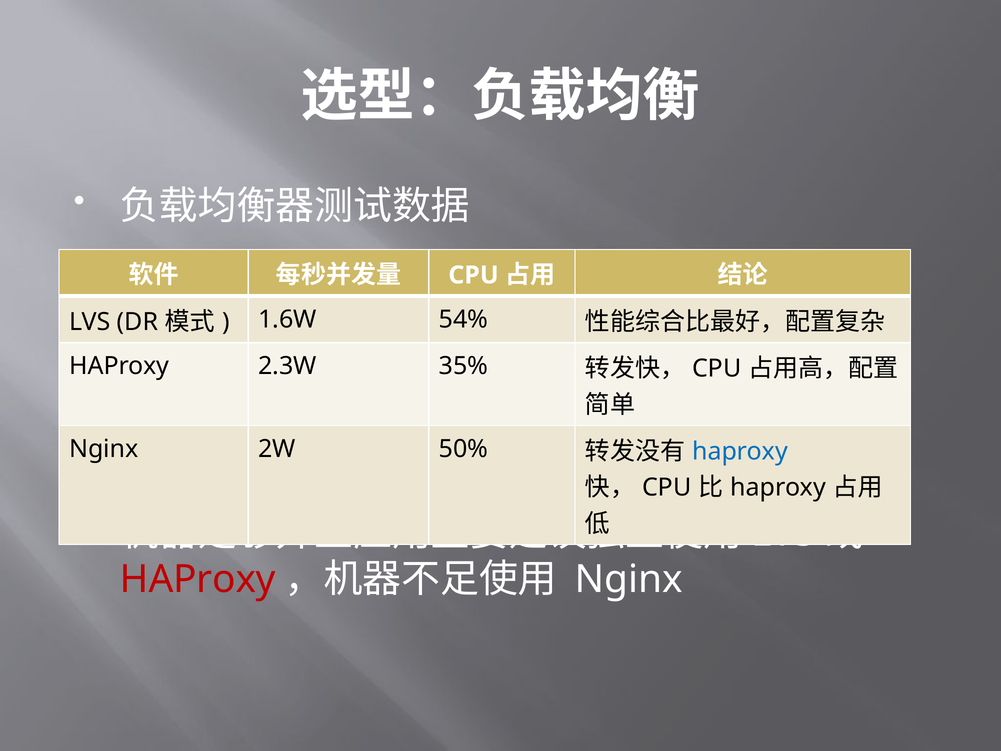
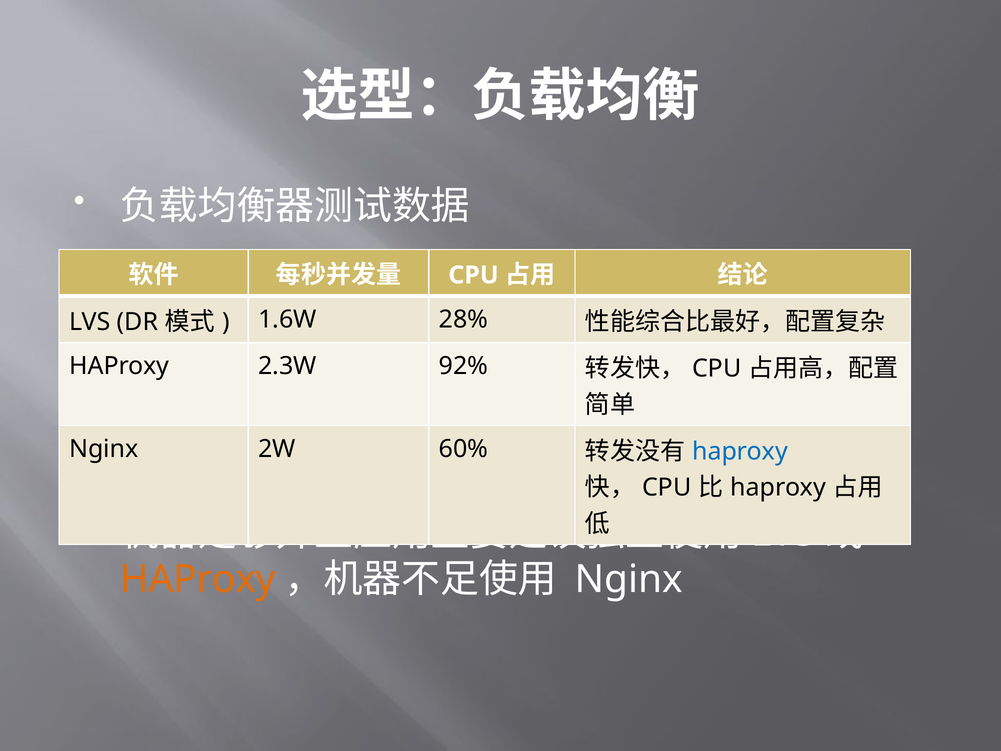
54%: 54% -> 28% (463, 319)
35%: 35% -> 92% (463, 366)
50%: 50% -> 60% (463, 449)
HAProxy colour: red -> orange (198, 579)
